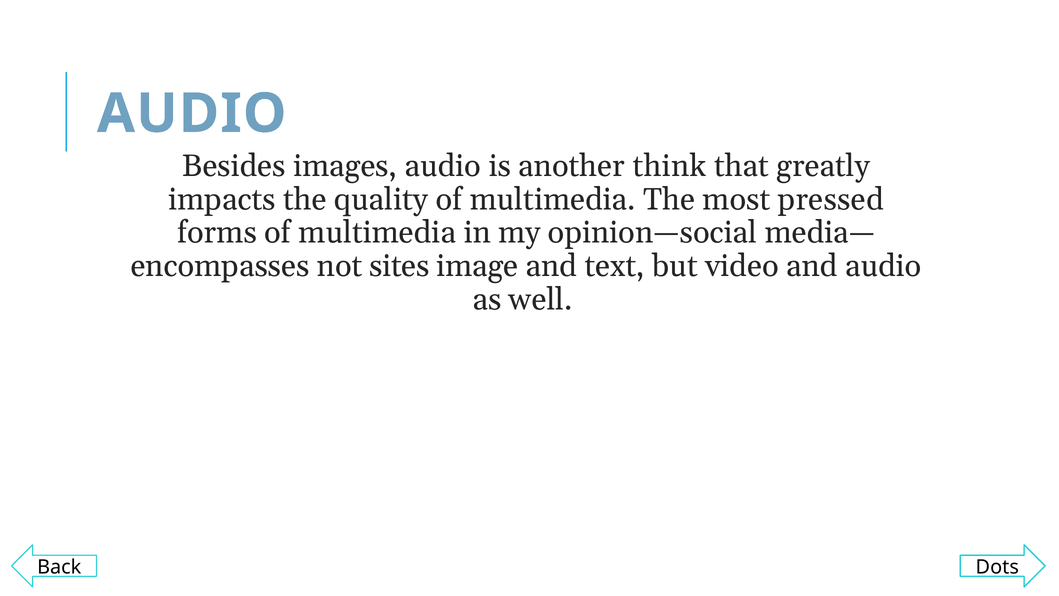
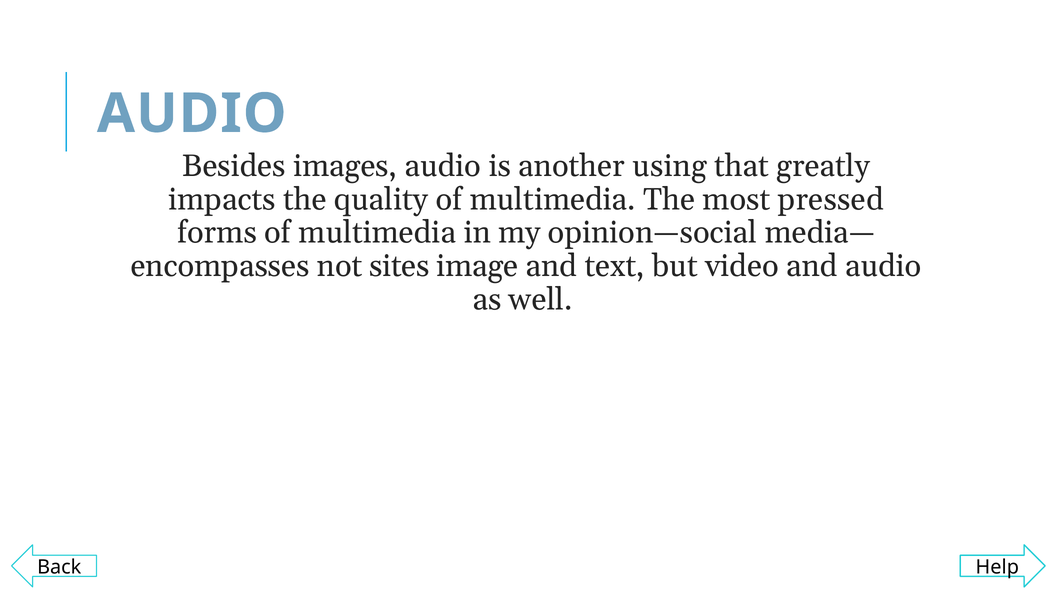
think: think -> using (670, 166)
Dots: Dots -> Help (997, 567)
